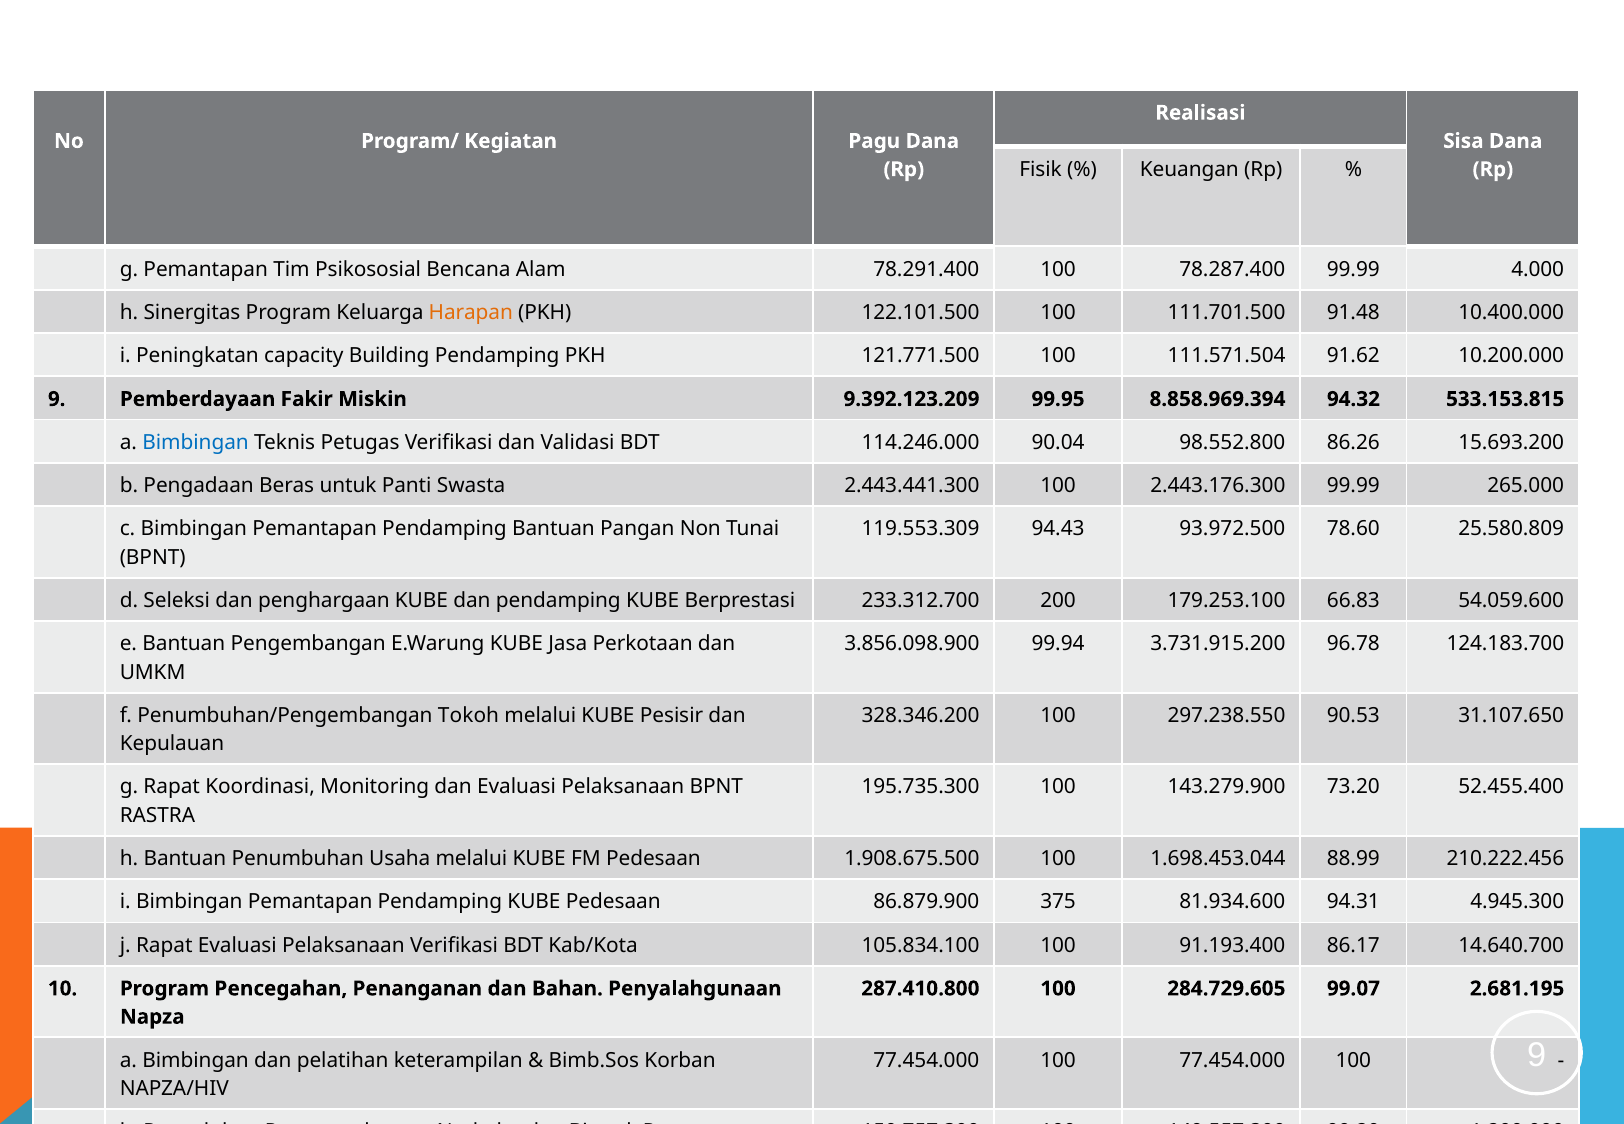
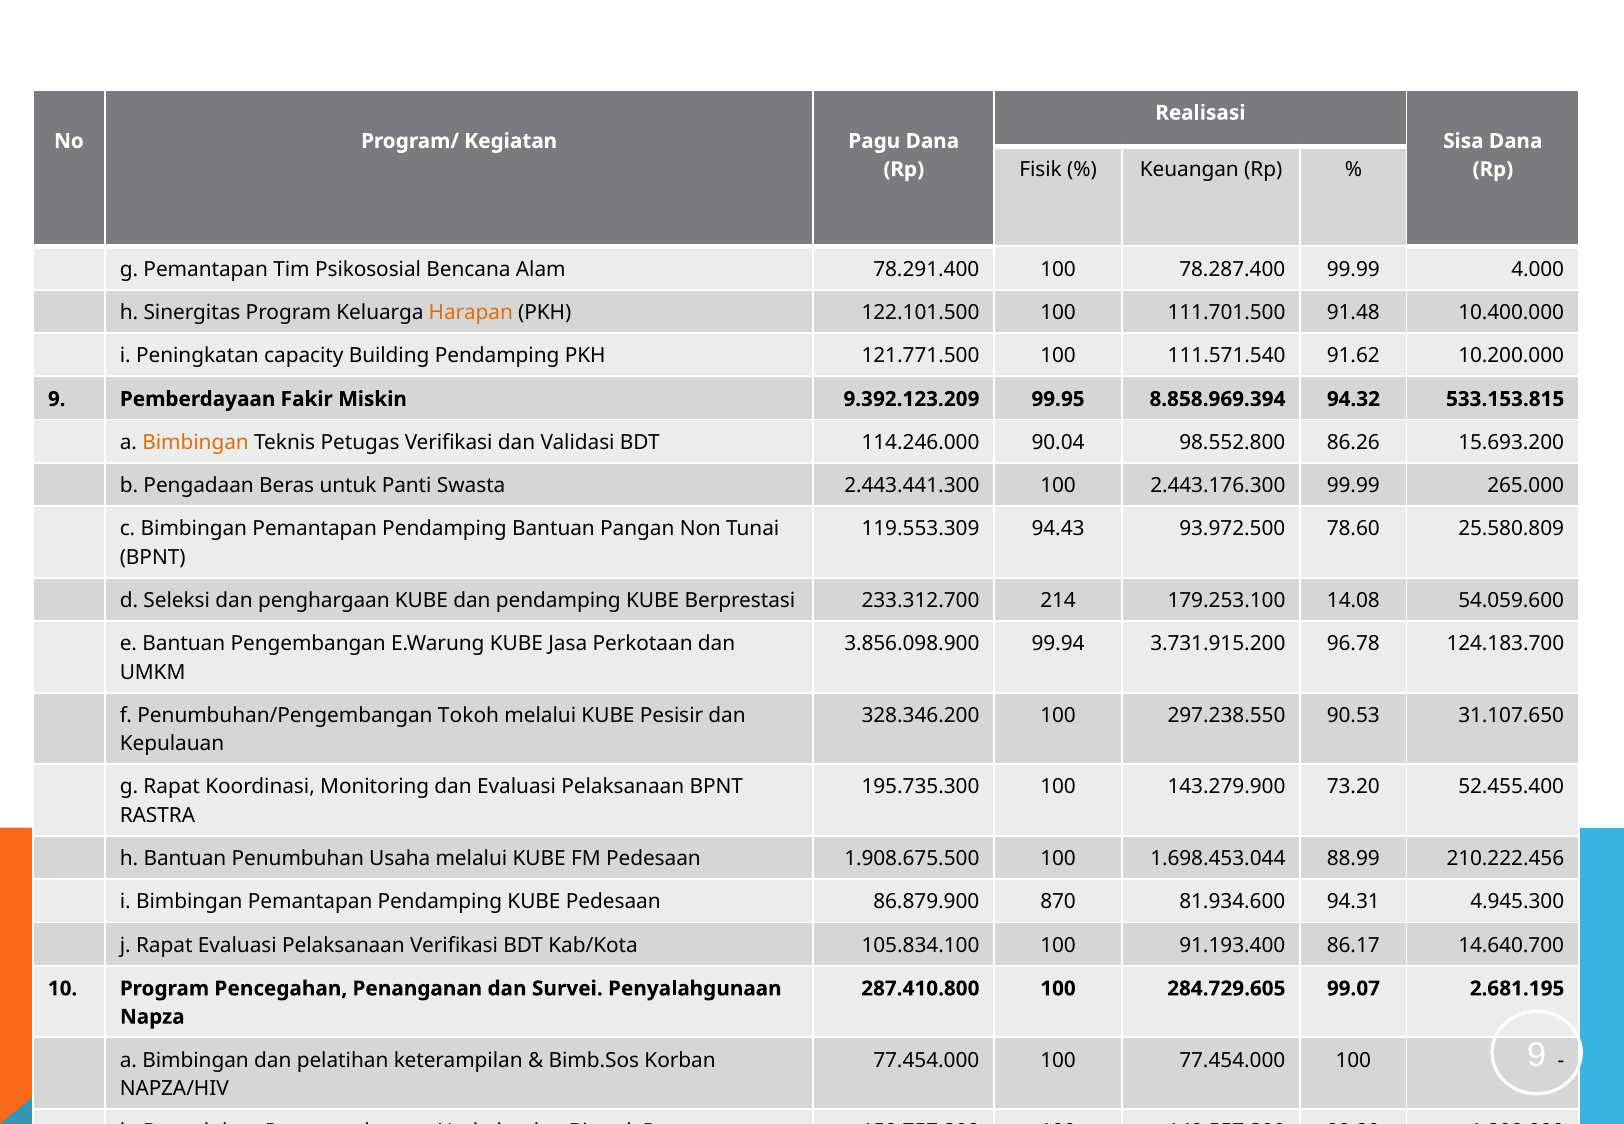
111.571.504: 111.571.504 -> 111.571.540 (1227, 356)
Bimbingan colour: blue -> orange (196, 443)
200: 200 -> 214 (1058, 601)
66.83: 66.83 -> 14.08 (1353, 601)
375: 375 -> 870 (1058, 902)
Bahan: Bahan -> Survei (567, 989)
